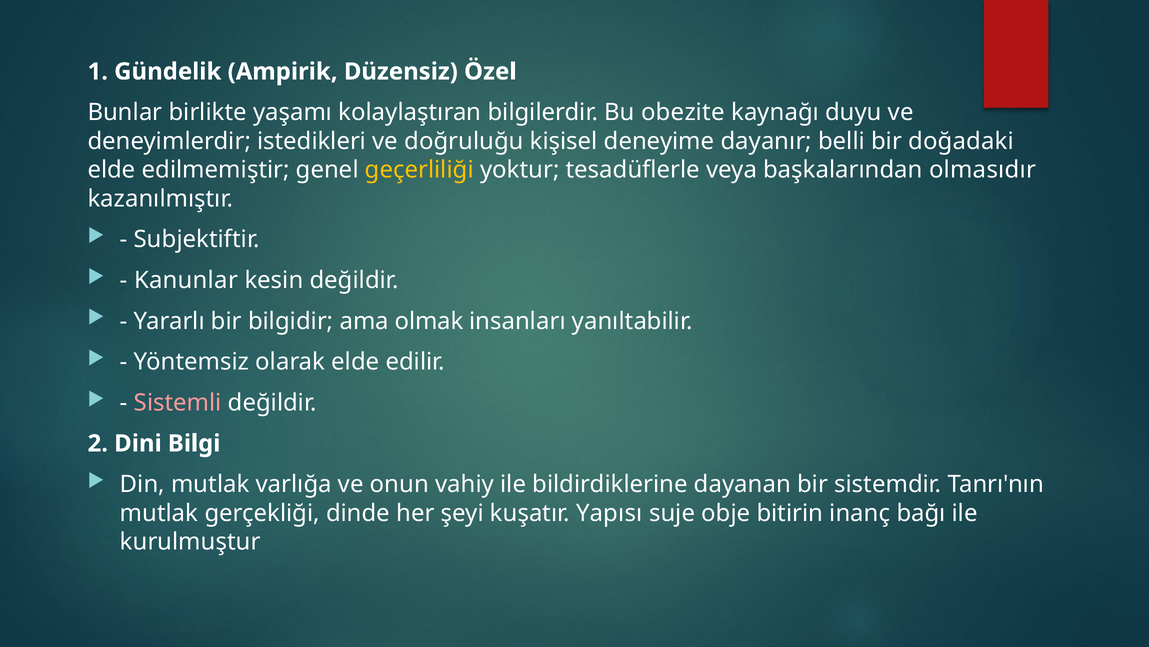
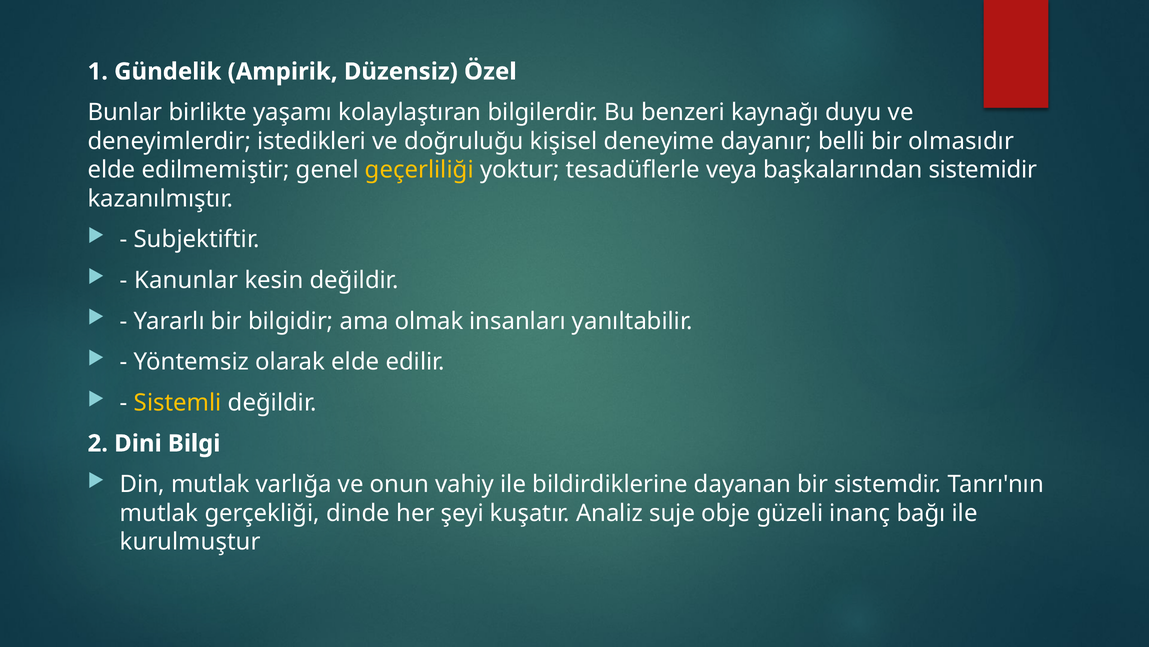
obezite: obezite -> benzeri (683, 112)
doğadaki: doğadaki -> olmasıdır (961, 141)
olmasıdır: olmasıdır -> sistemidir (983, 170)
Sistemli colour: pink -> yellow (178, 402)
Yapısı: Yapısı -> Analiz (609, 513)
bitirin: bitirin -> güzeli (790, 513)
